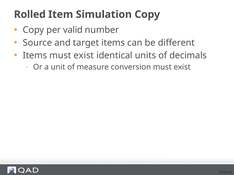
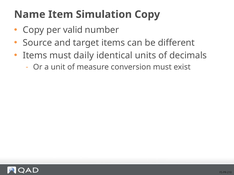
Rolled: Rolled -> Name (30, 14)
Items must exist: exist -> daily (84, 56)
